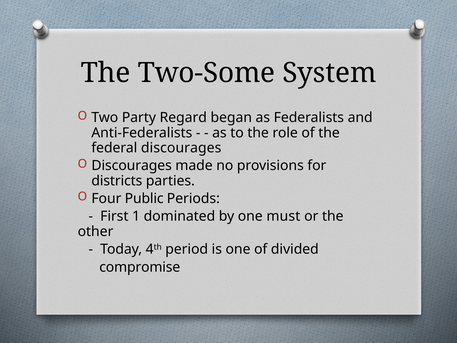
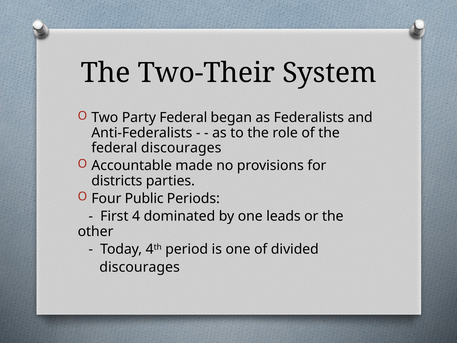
Two-Some: Two-Some -> Two-Their (206, 73)
Party Regard: Regard -> Federal (183, 118)
Discourages: Discourages -> Accountable (132, 166)
1: 1 -> 4 (136, 216)
must: must -> leads (283, 216)
compromise: compromise -> discourages (140, 267)
